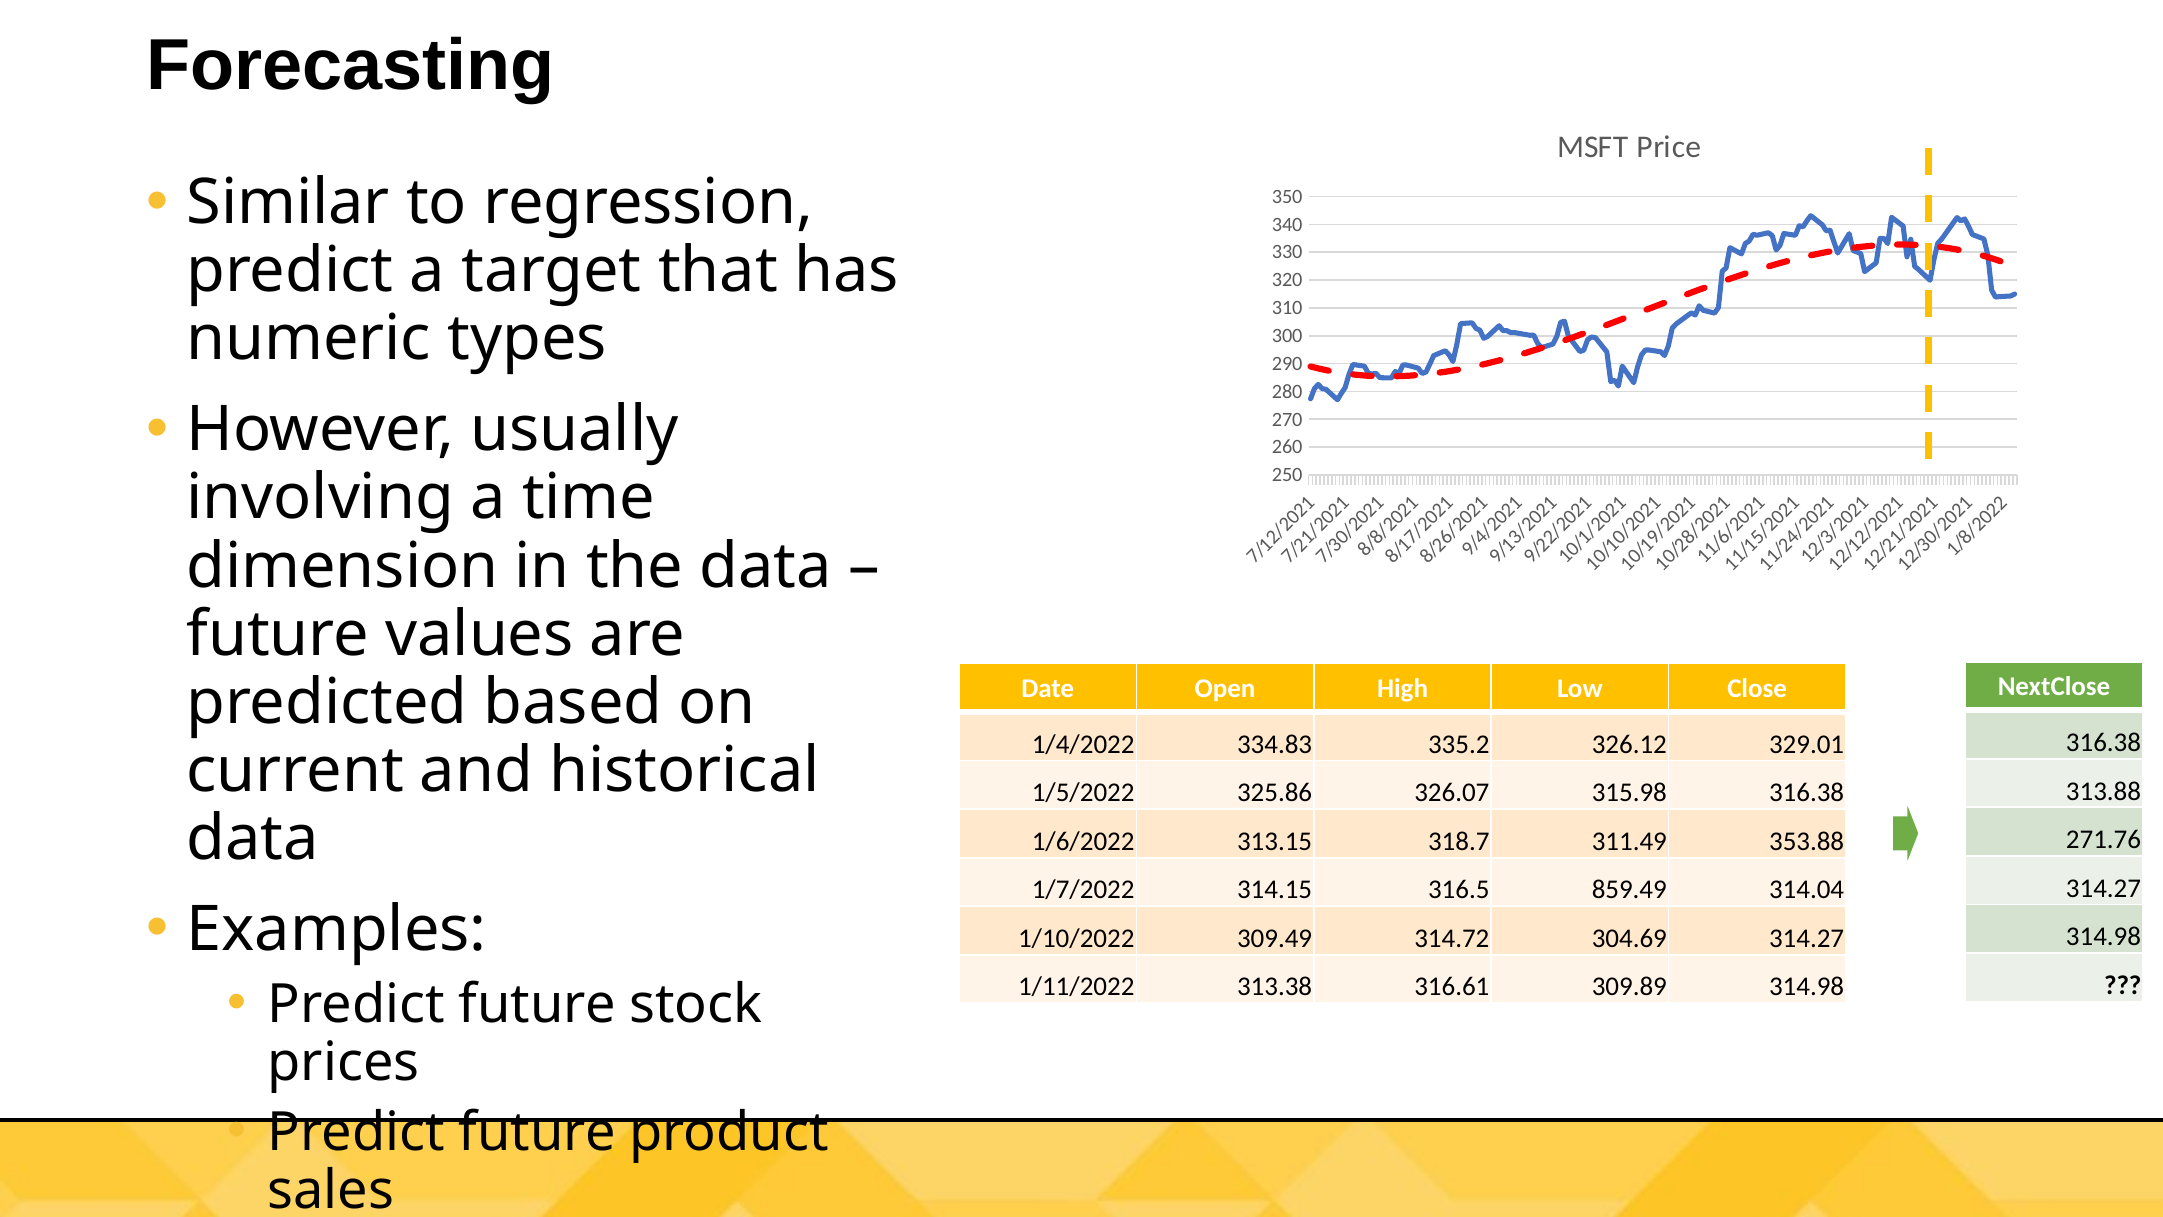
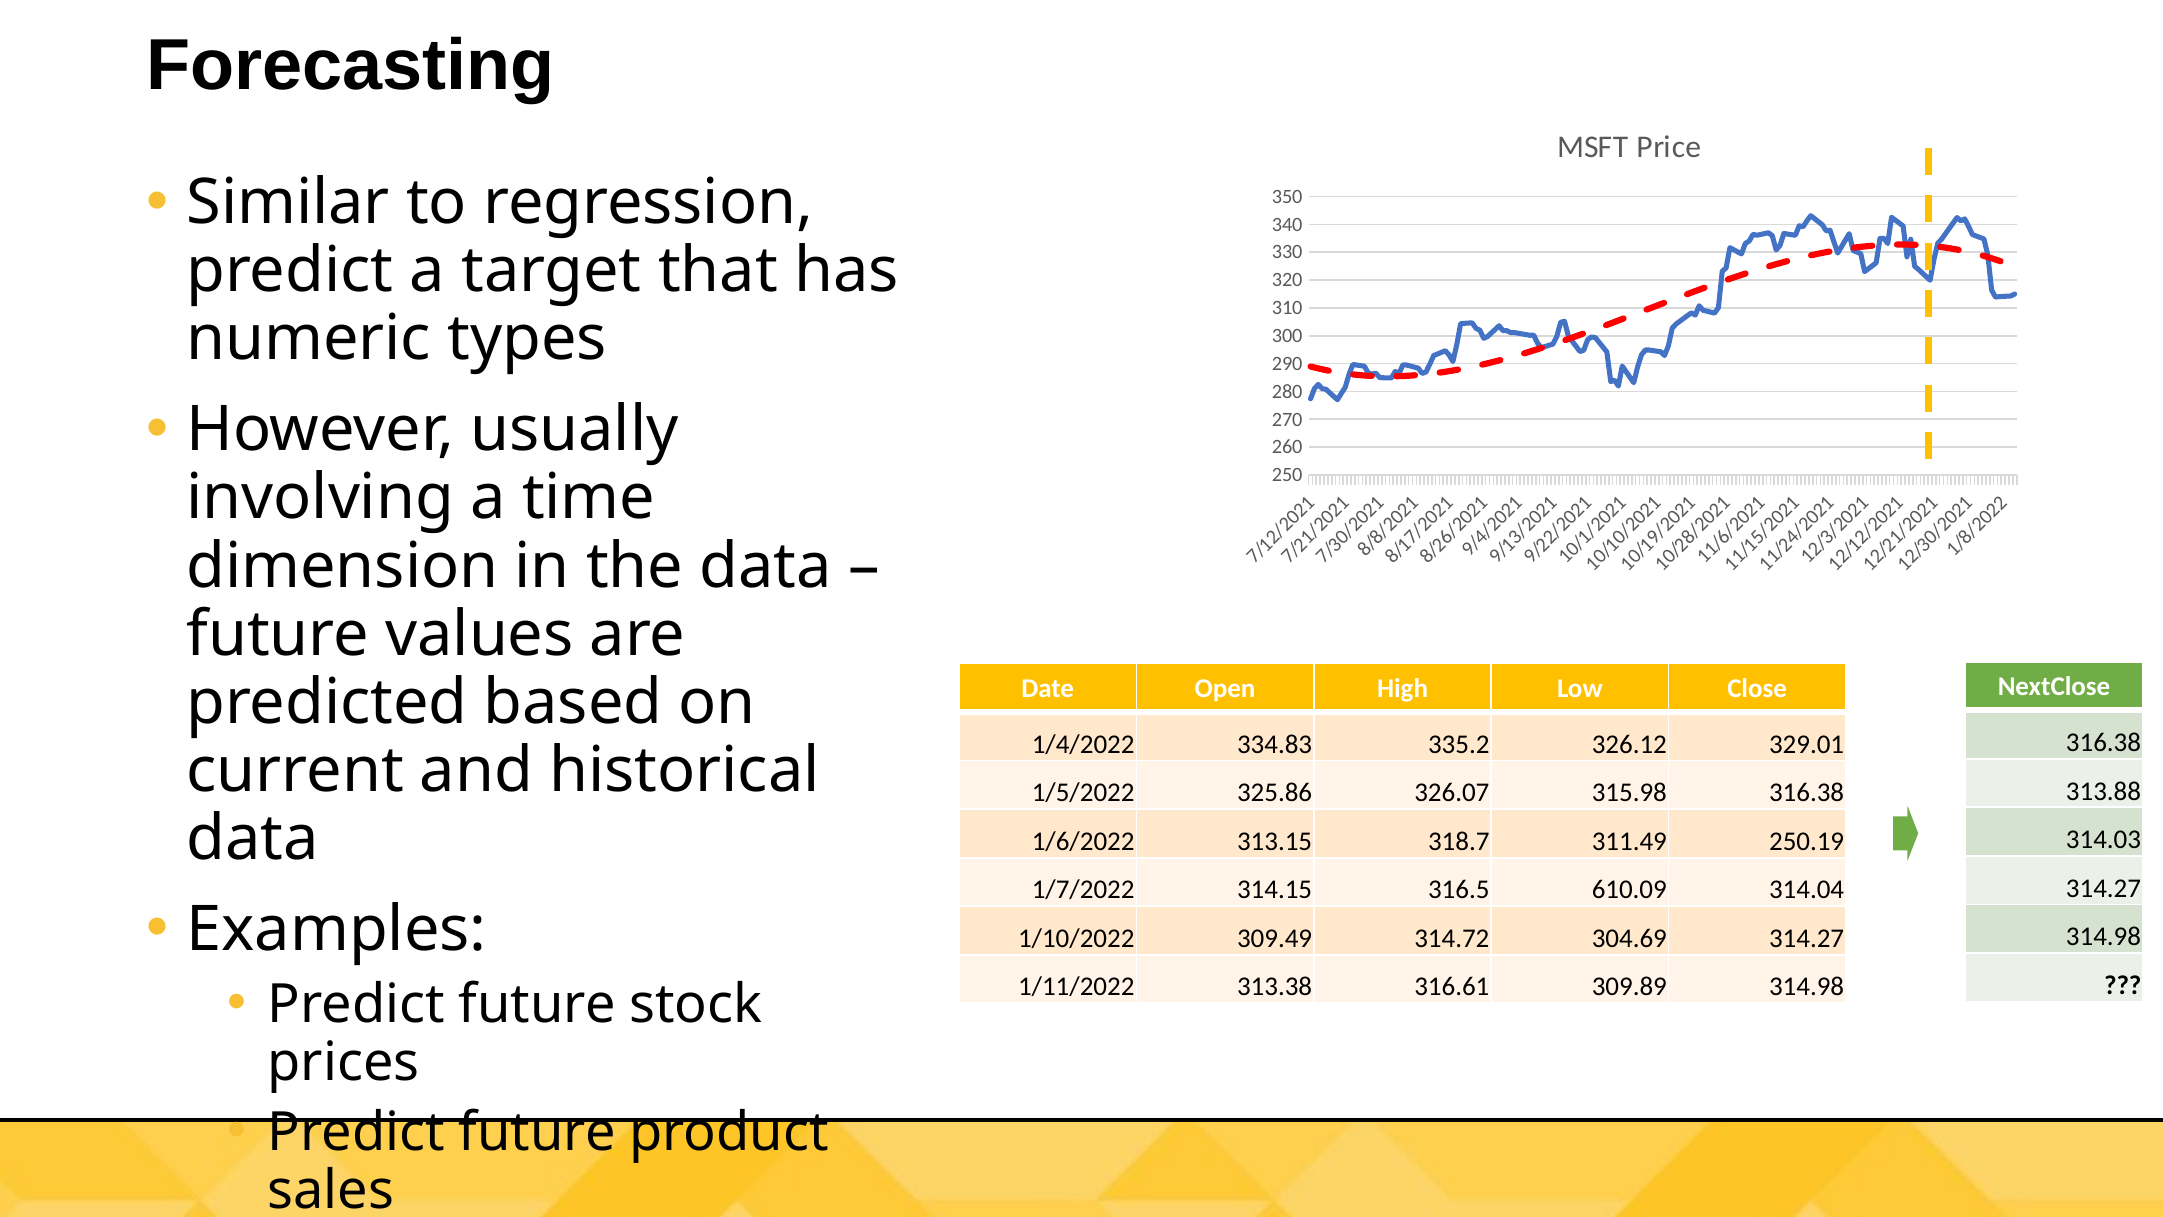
271.76: 271.76 -> 314.03 (2103, 839)
353.88: 353.88 -> 250.19 (1807, 841)
859.49: 859.49 -> 610.09 (1629, 890)
